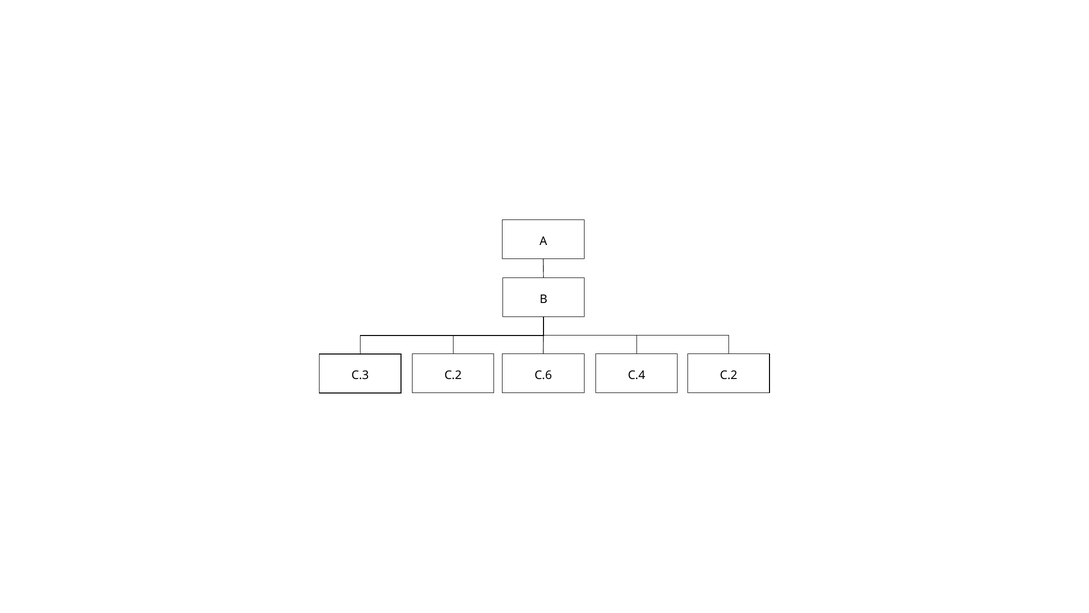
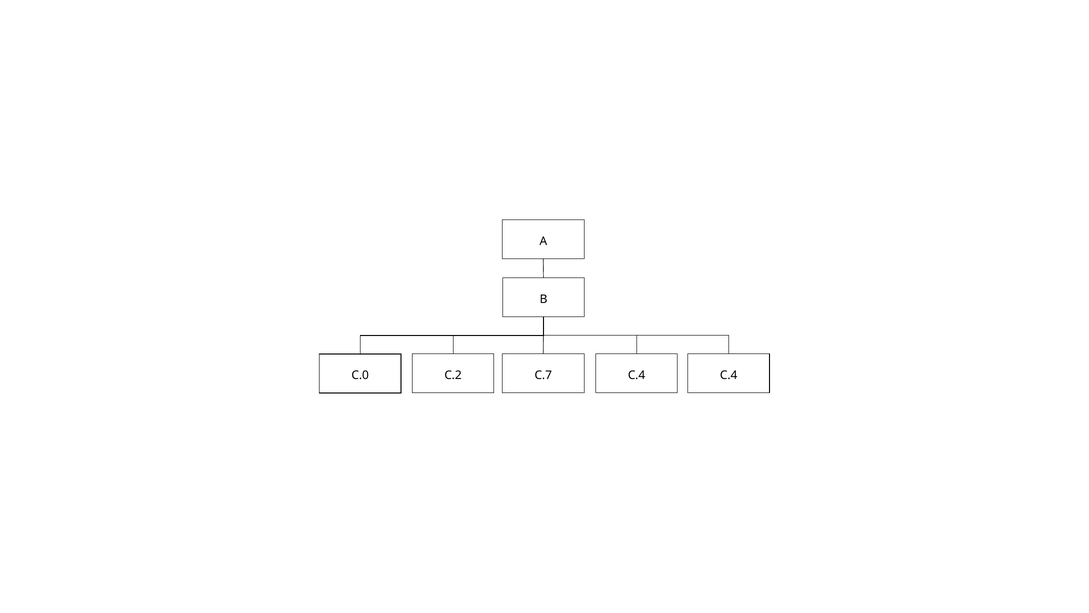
C.3: C.3 -> C.0 (360, 375)
C.6: C.6 -> C.7 (543, 375)
C.4 C.2: C.2 -> C.4 (729, 375)
